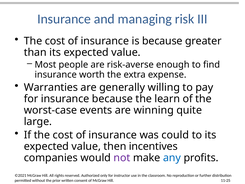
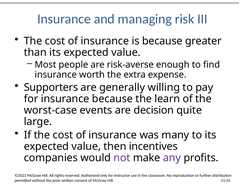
Warranties: Warranties -> Supporters (51, 87)
winning: winning -> decision (154, 110)
could: could -> many (175, 135)
any colour: blue -> purple (172, 158)
